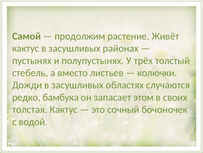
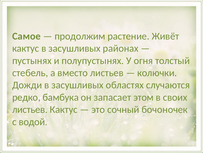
Самой: Самой -> Самое (26, 36)
трёх: трёх -> огня (143, 60)
толстая: толстая -> листьев (30, 109)
